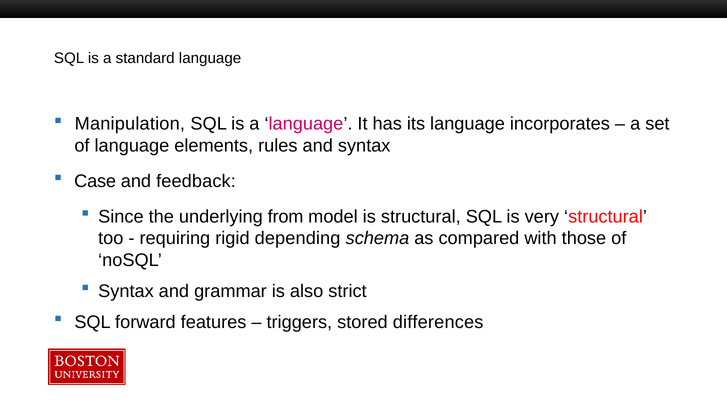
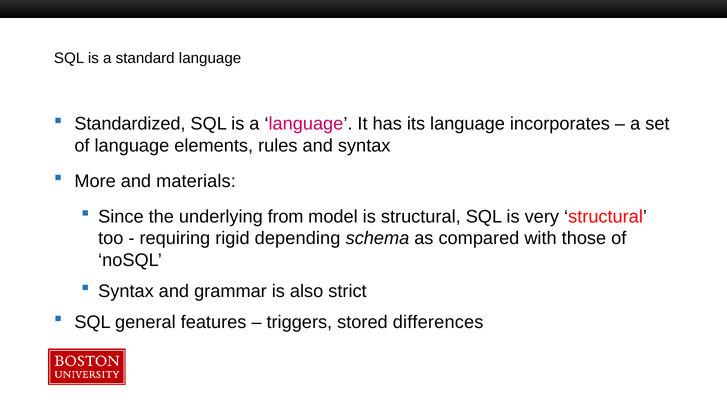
Manipulation: Manipulation -> Standardized (130, 124)
Case: Case -> More (95, 181)
feedback: feedback -> materials (196, 181)
forward: forward -> general (145, 322)
